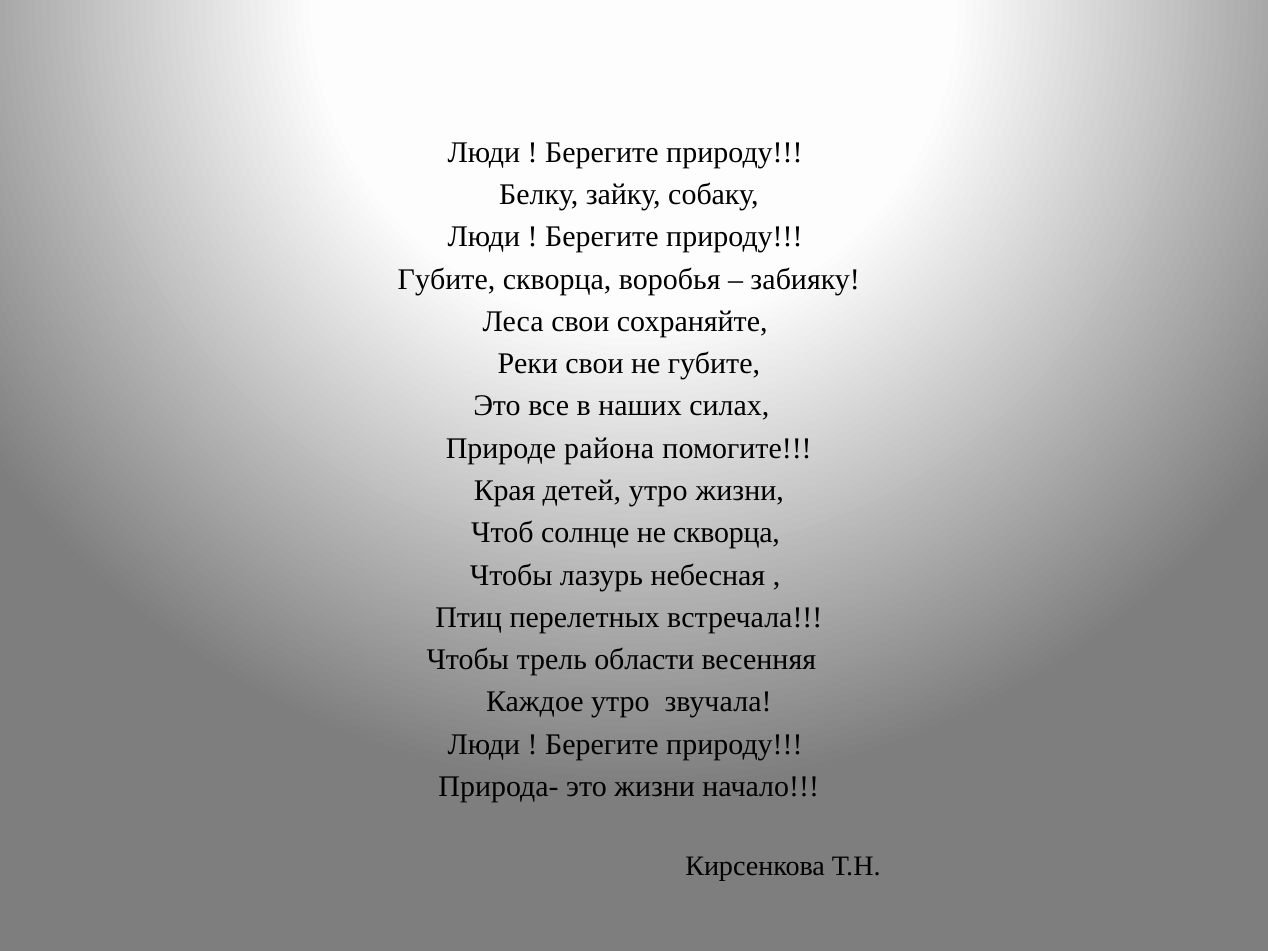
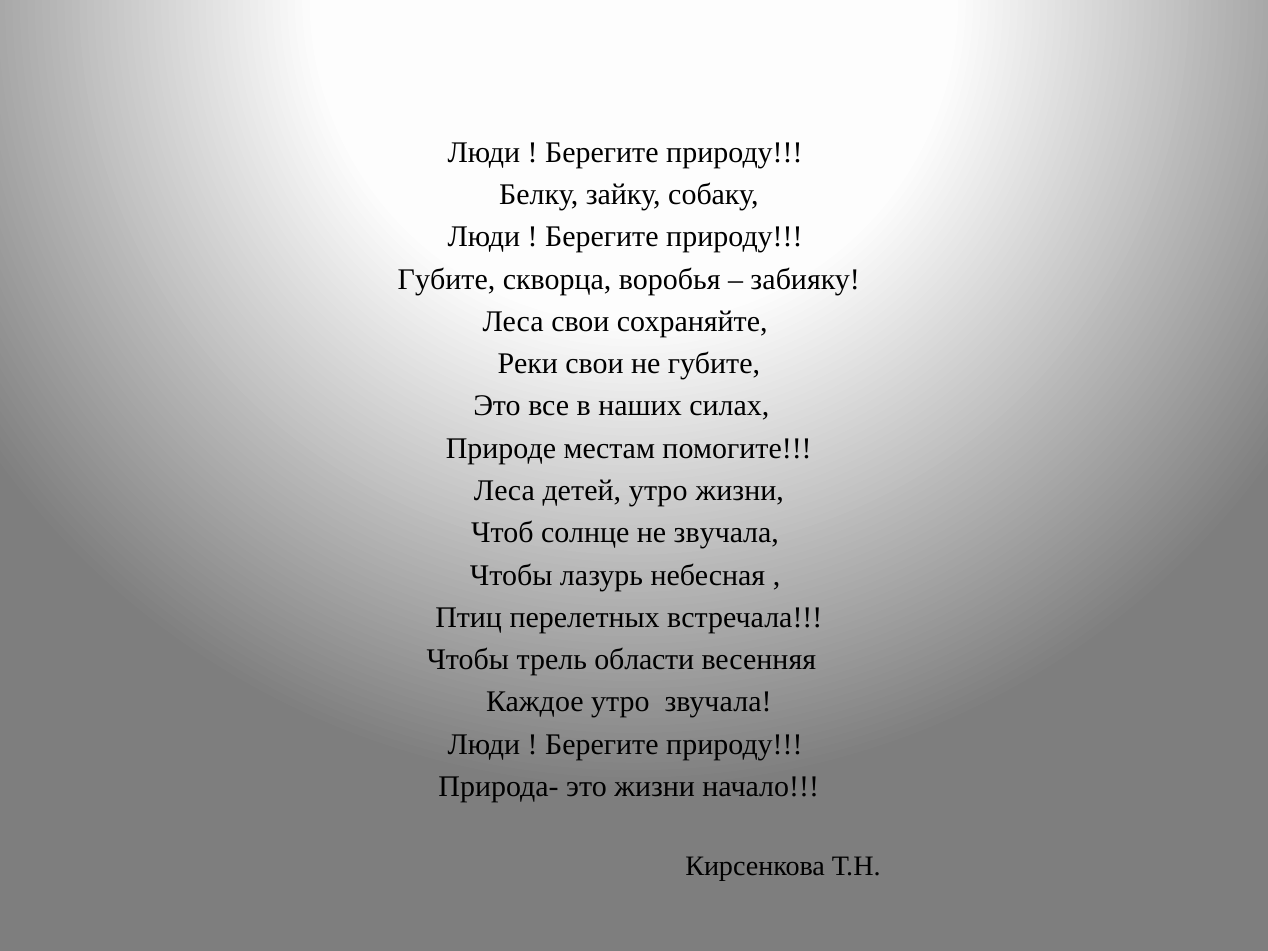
района: района -> местам (609, 448)
Края: Края -> Леса (504, 491)
не скворца: скворца -> звучала (726, 533)
